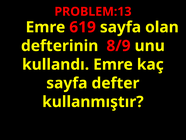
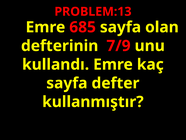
619: 619 -> 685 (83, 27)
8/9: 8/9 -> 7/9 (118, 46)
